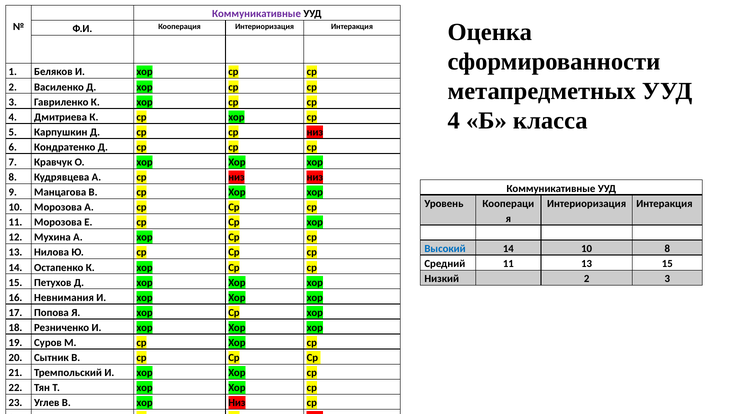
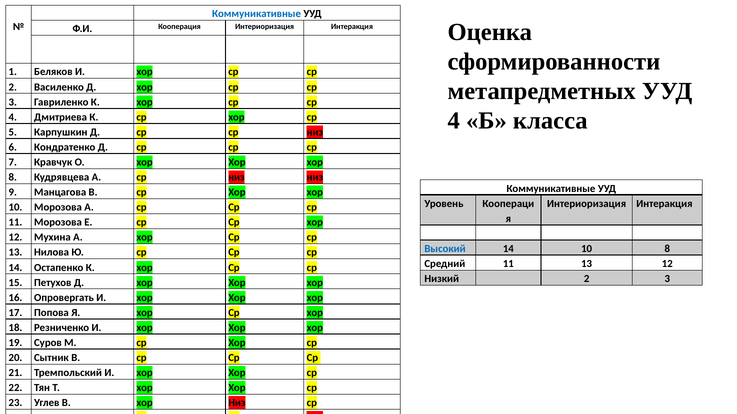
Коммуникативные colour: purple -> blue (256, 14)
13 15: 15 -> 12 (667, 264)
Невнимания: Невнимания -> Опровергать (64, 298)
